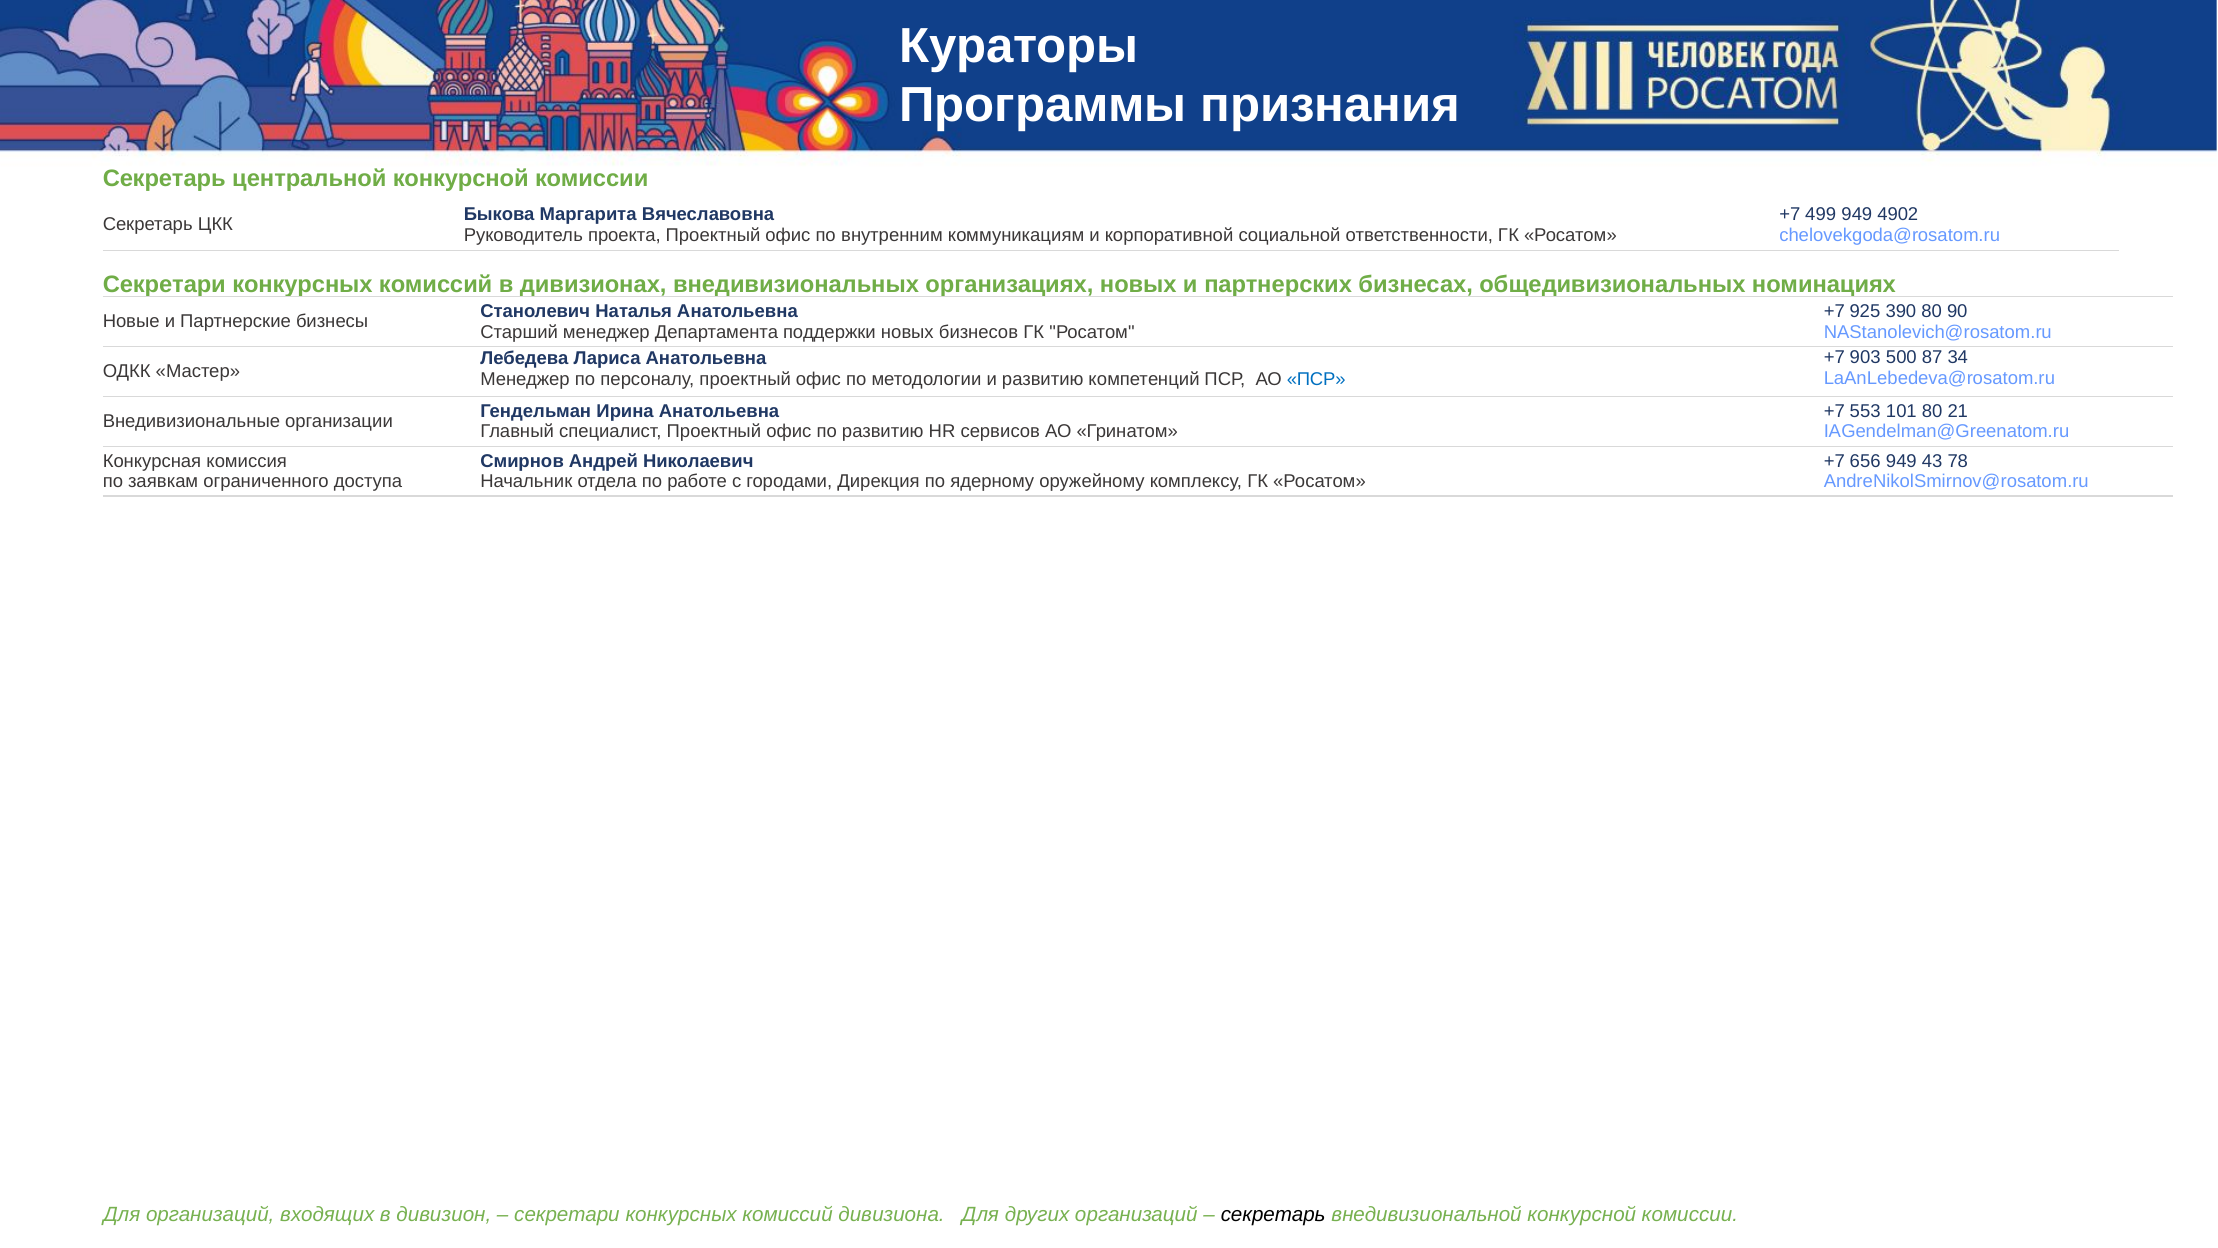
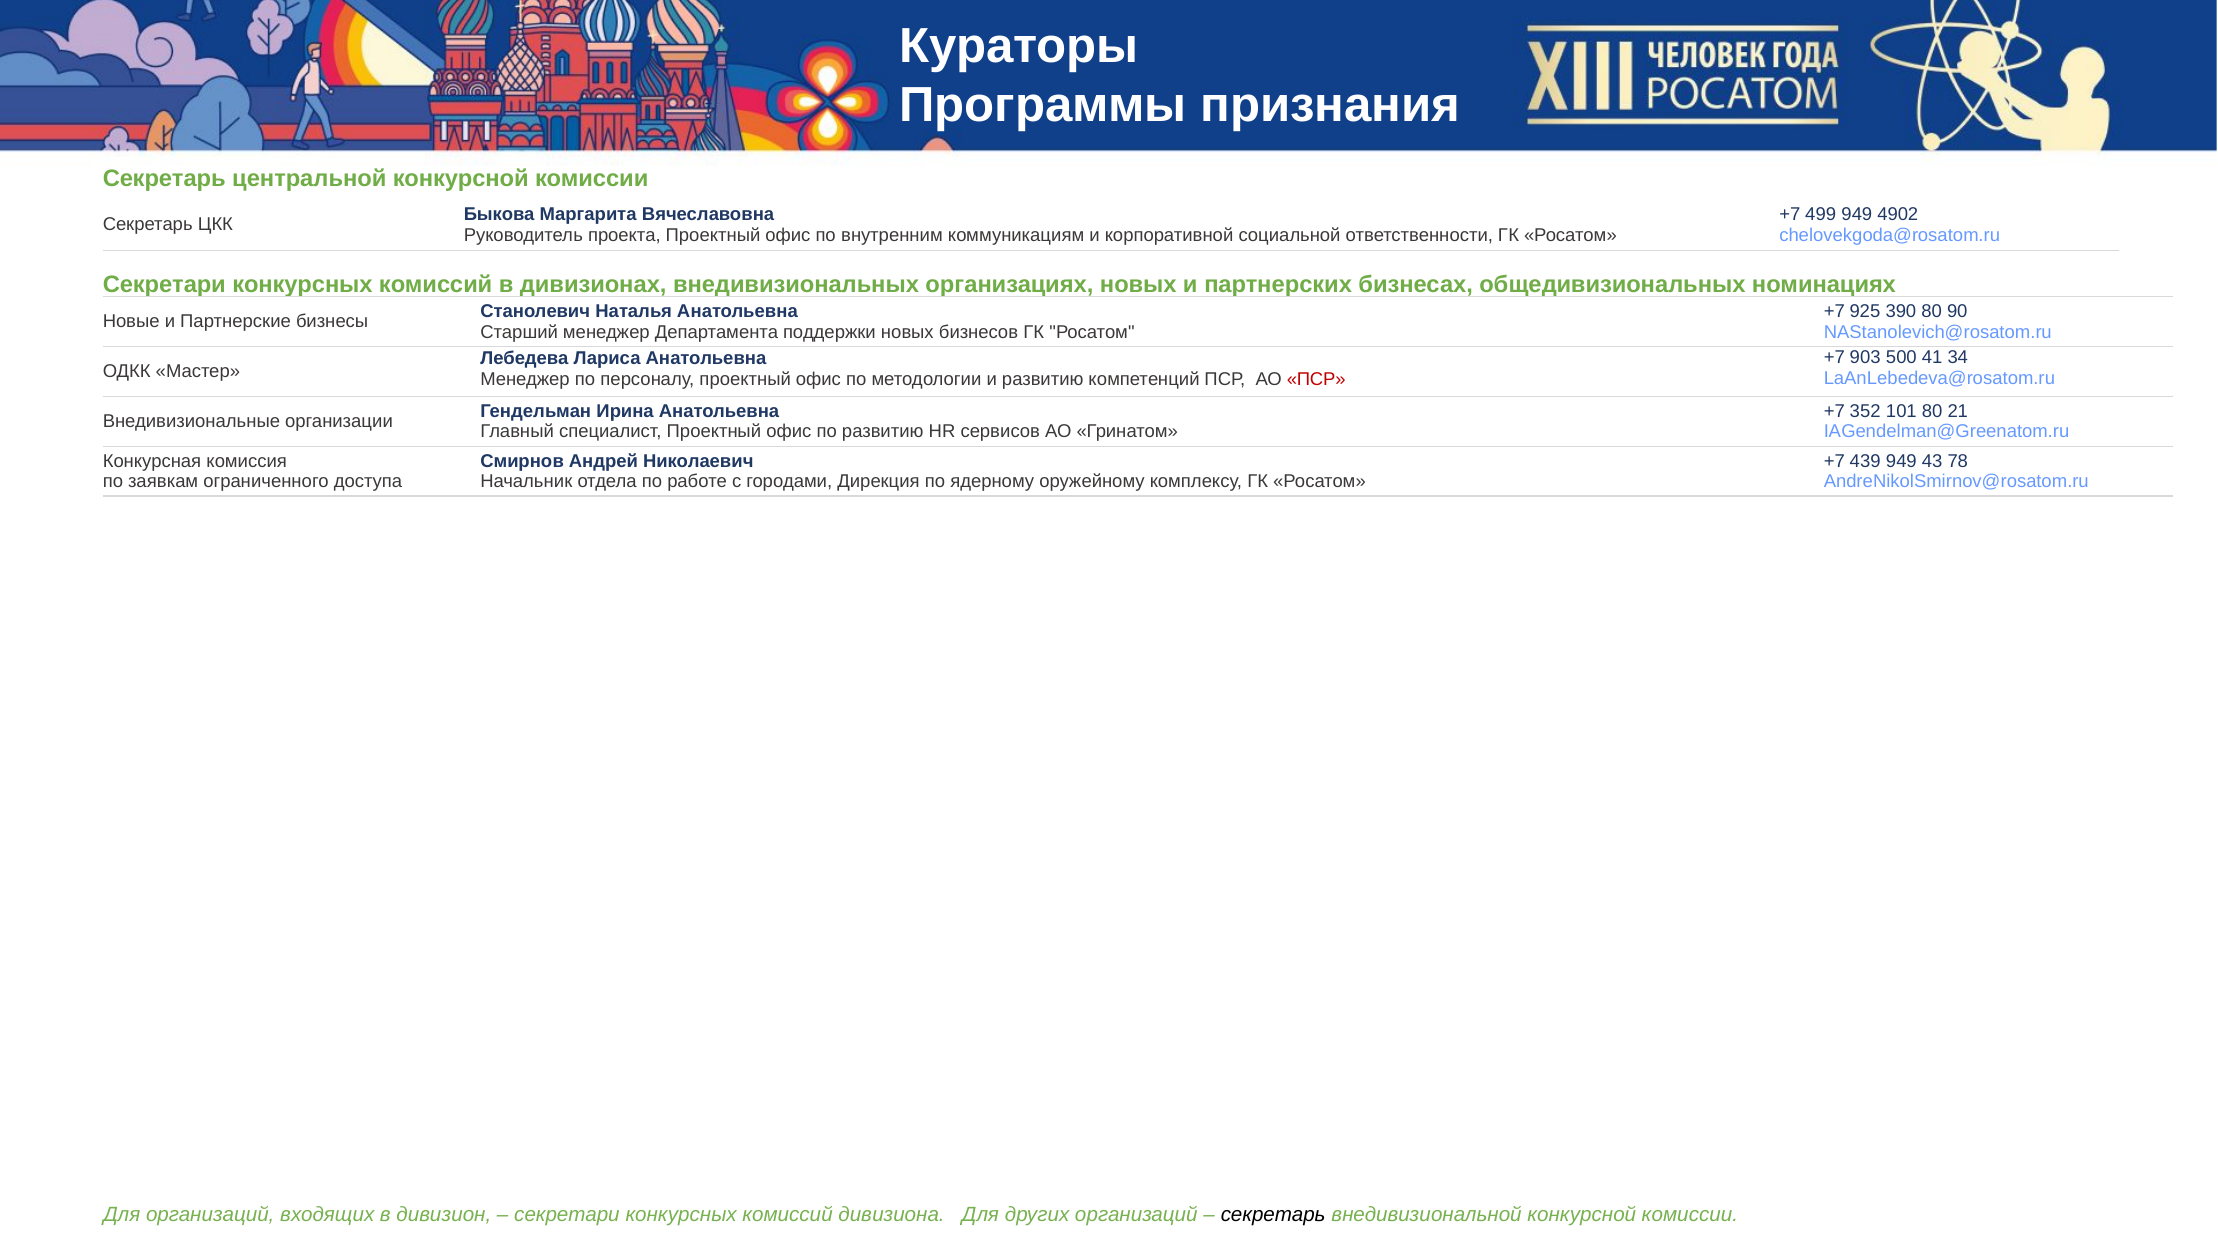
87: 87 -> 41 (1932, 357)
ПСР colour: blue -> red (1316, 379)
553: 553 -> 352 (1865, 411)
656: 656 -> 439 (1865, 461)
